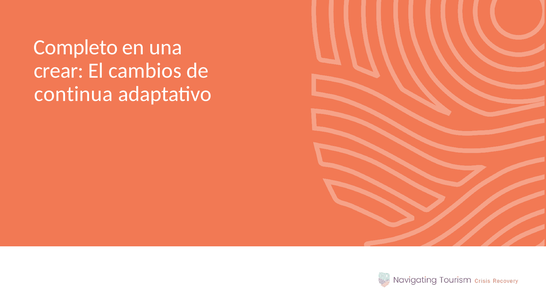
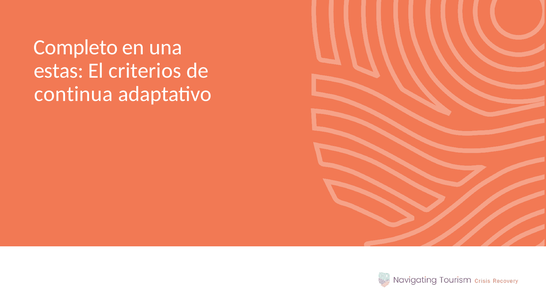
crear: crear -> estas (59, 71)
cambios: cambios -> criterios (145, 71)
